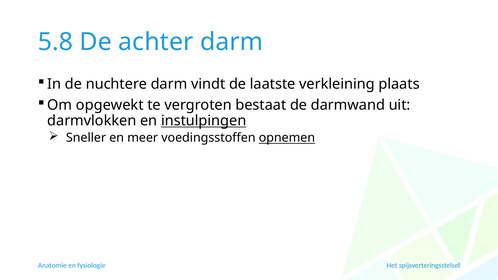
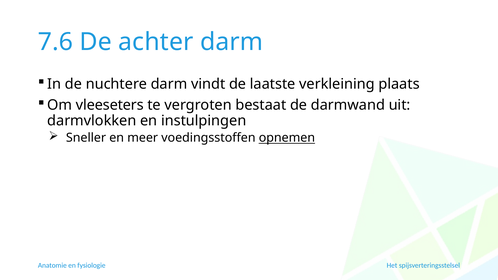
5.8: 5.8 -> 7.6 (56, 42)
opgewekt: opgewekt -> vleeseters (110, 105)
instulpingen underline: present -> none (204, 121)
